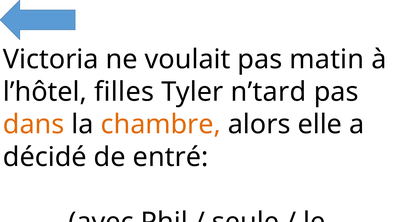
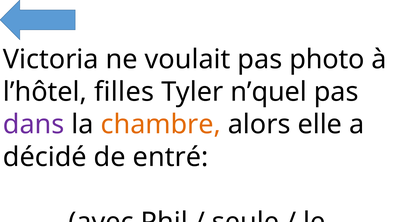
matin: matin -> photo (327, 59)
n’tard: n’tard -> n’quel (269, 92)
dans colour: orange -> purple (34, 124)
